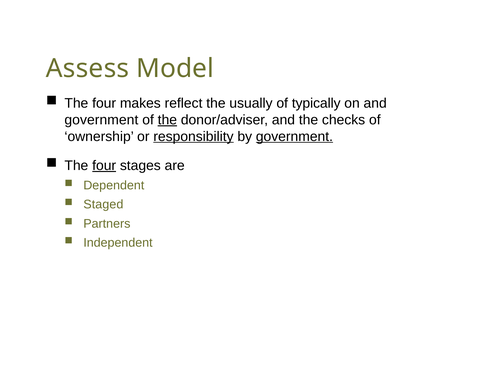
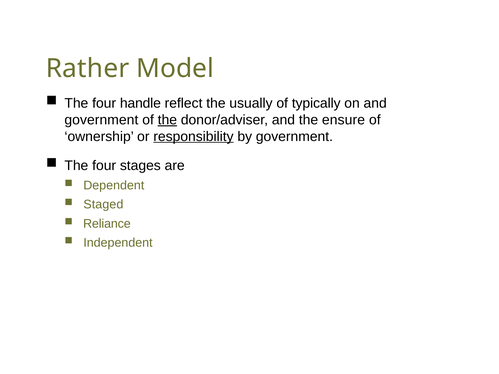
Assess: Assess -> Rather (88, 68)
makes: makes -> handle (140, 103)
checks: checks -> ensure (344, 120)
government underline: present -> none (294, 137)
four underline: present -> none (104, 166)
Partners: Partners -> Reliance (107, 224)
